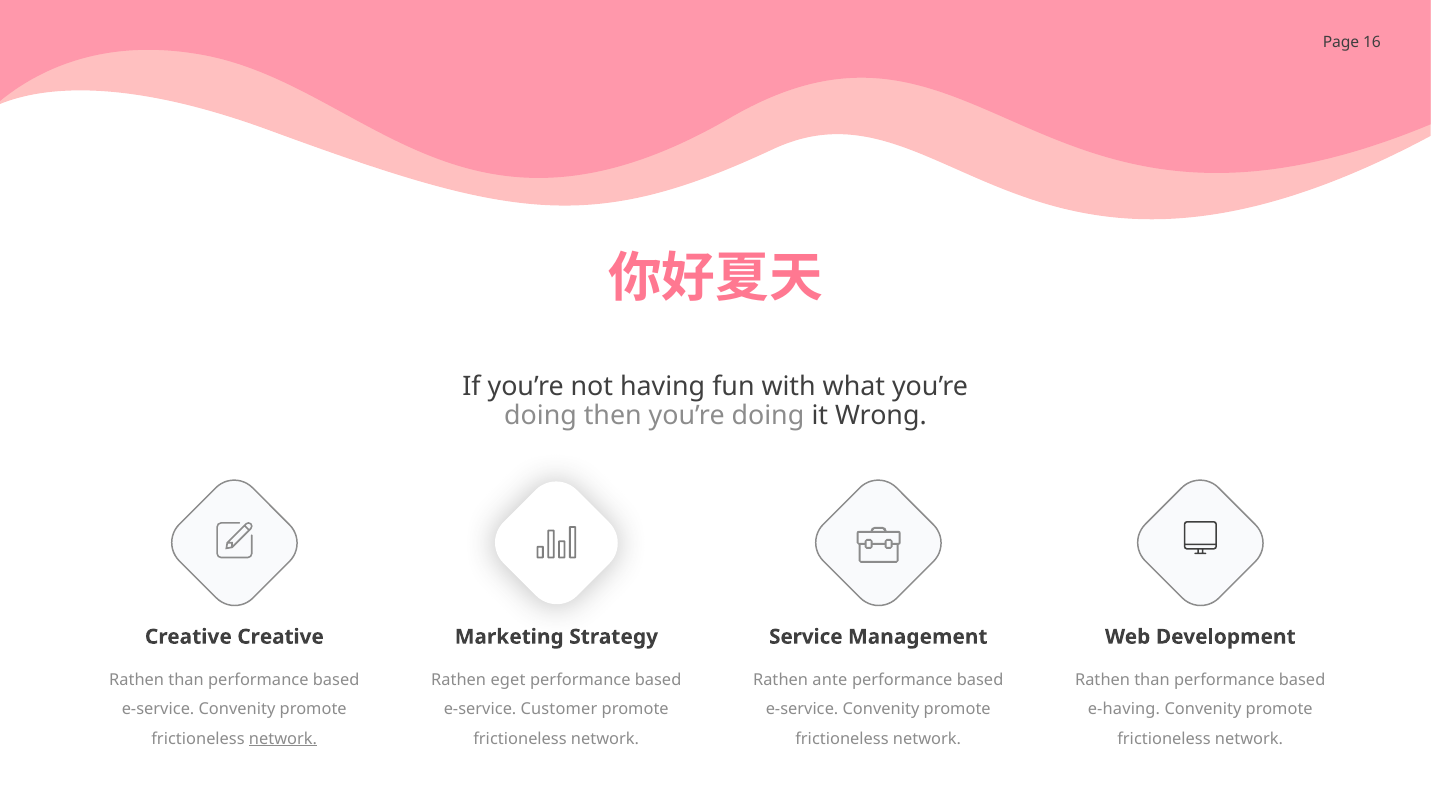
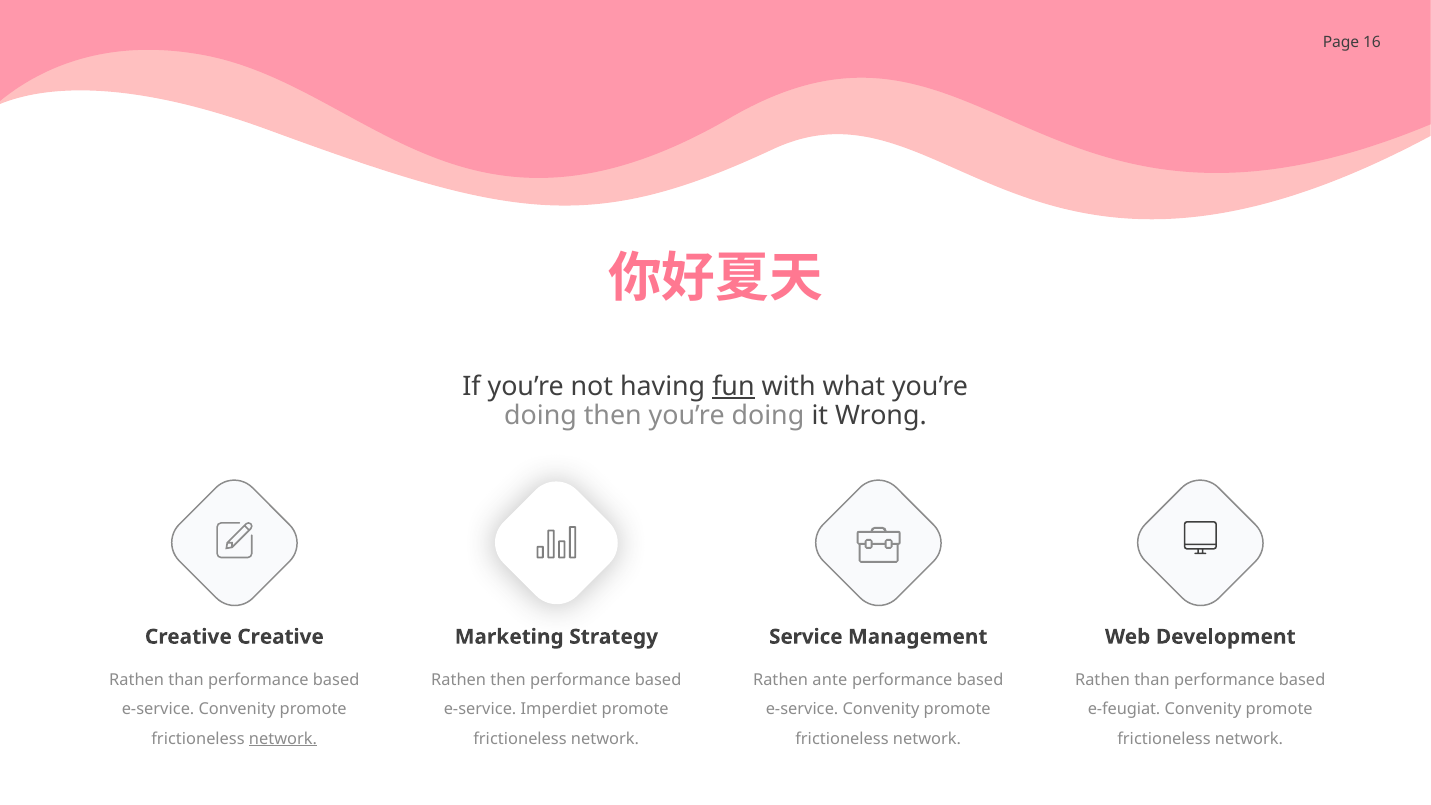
fun underline: none -> present (733, 386)
Rathen eget: eget -> then (508, 680)
Customer: Customer -> Imperdiet (559, 709)
e-having: e-having -> e-feugiat (1124, 709)
